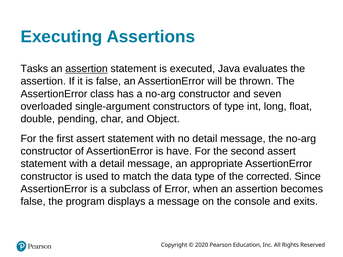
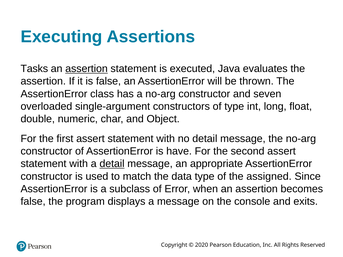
pending: pending -> numeric (78, 119)
detail underline: none -> present (112, 164)
corrected: corrected -> assigned (269, 176)
